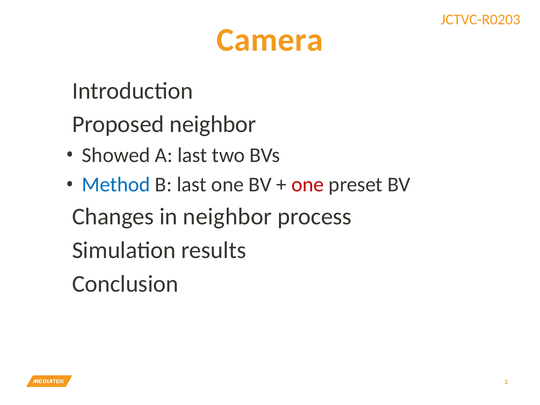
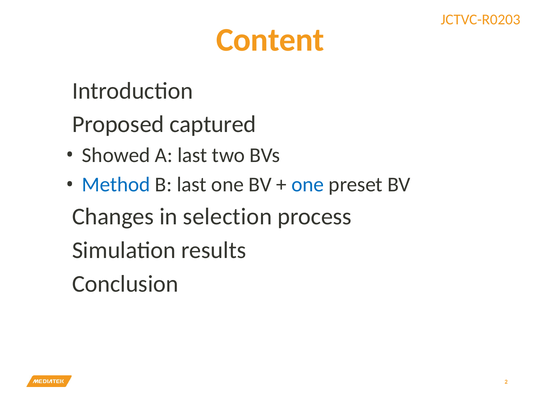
Camera: Camera -> Content (270, 40)
neighbor: neighbor -> captured (213, 124)
one colour: red -> blue (308, 185)
in neighbor: neighbor -> selection (227, 217)
